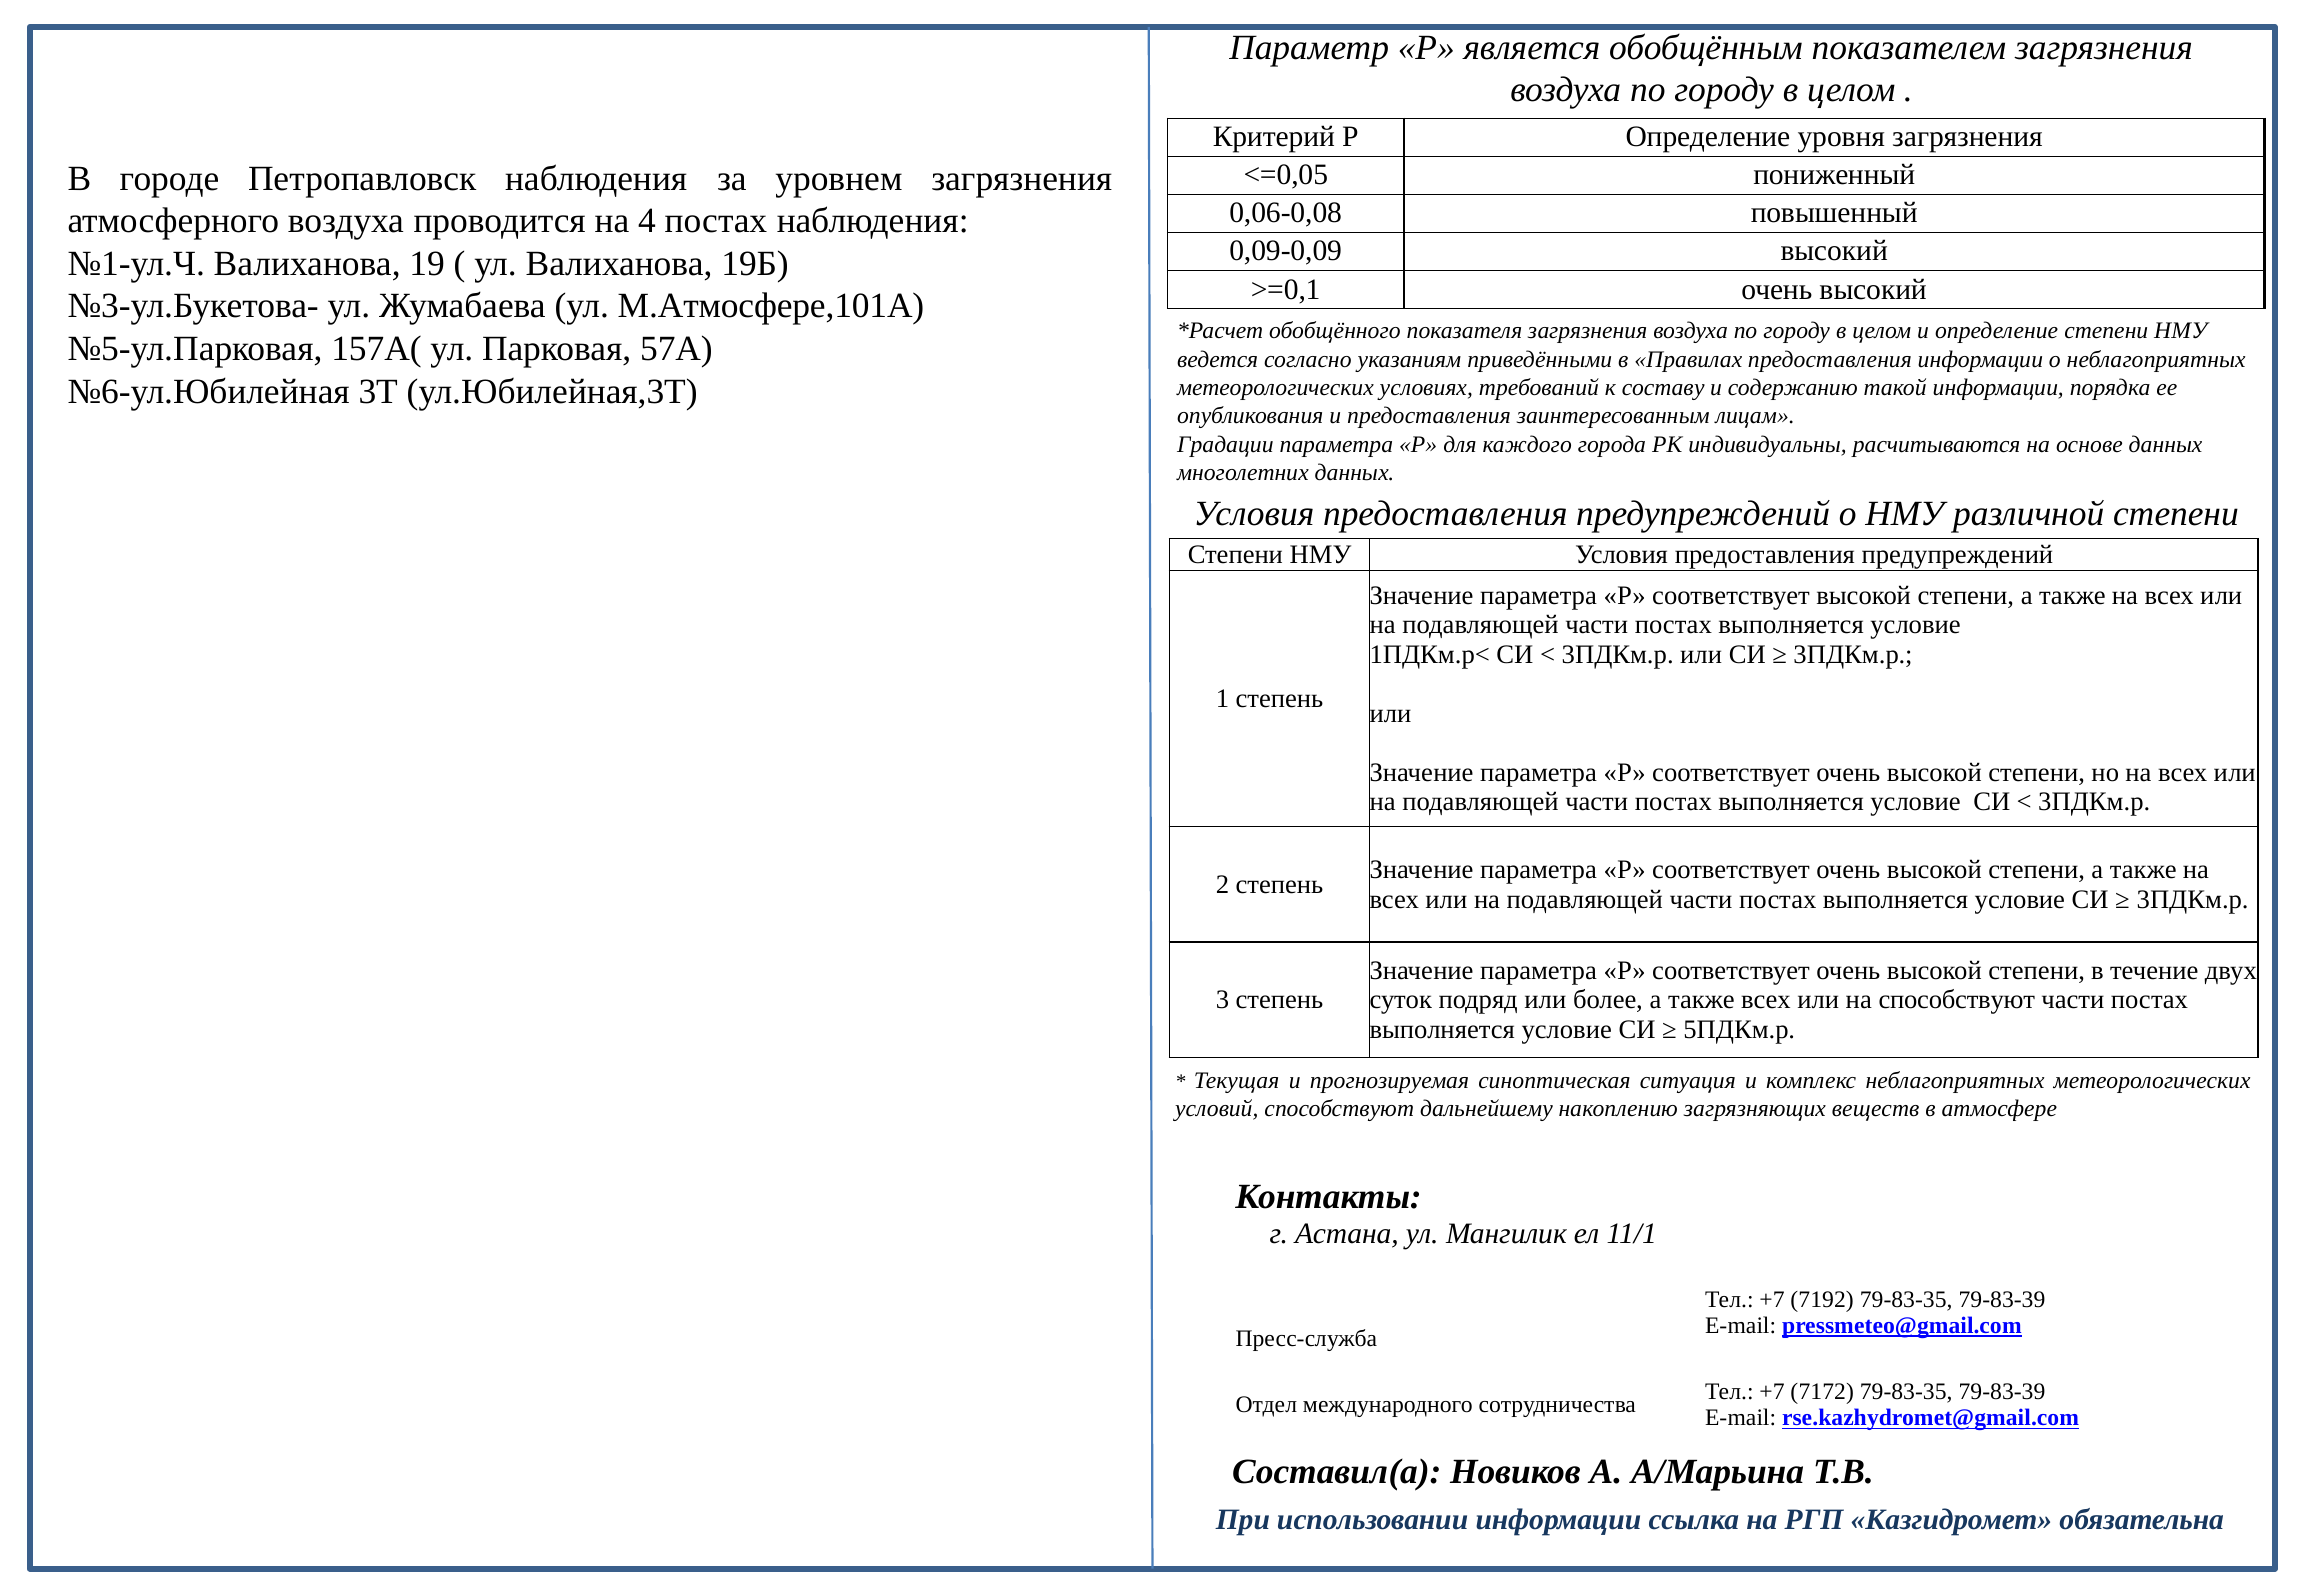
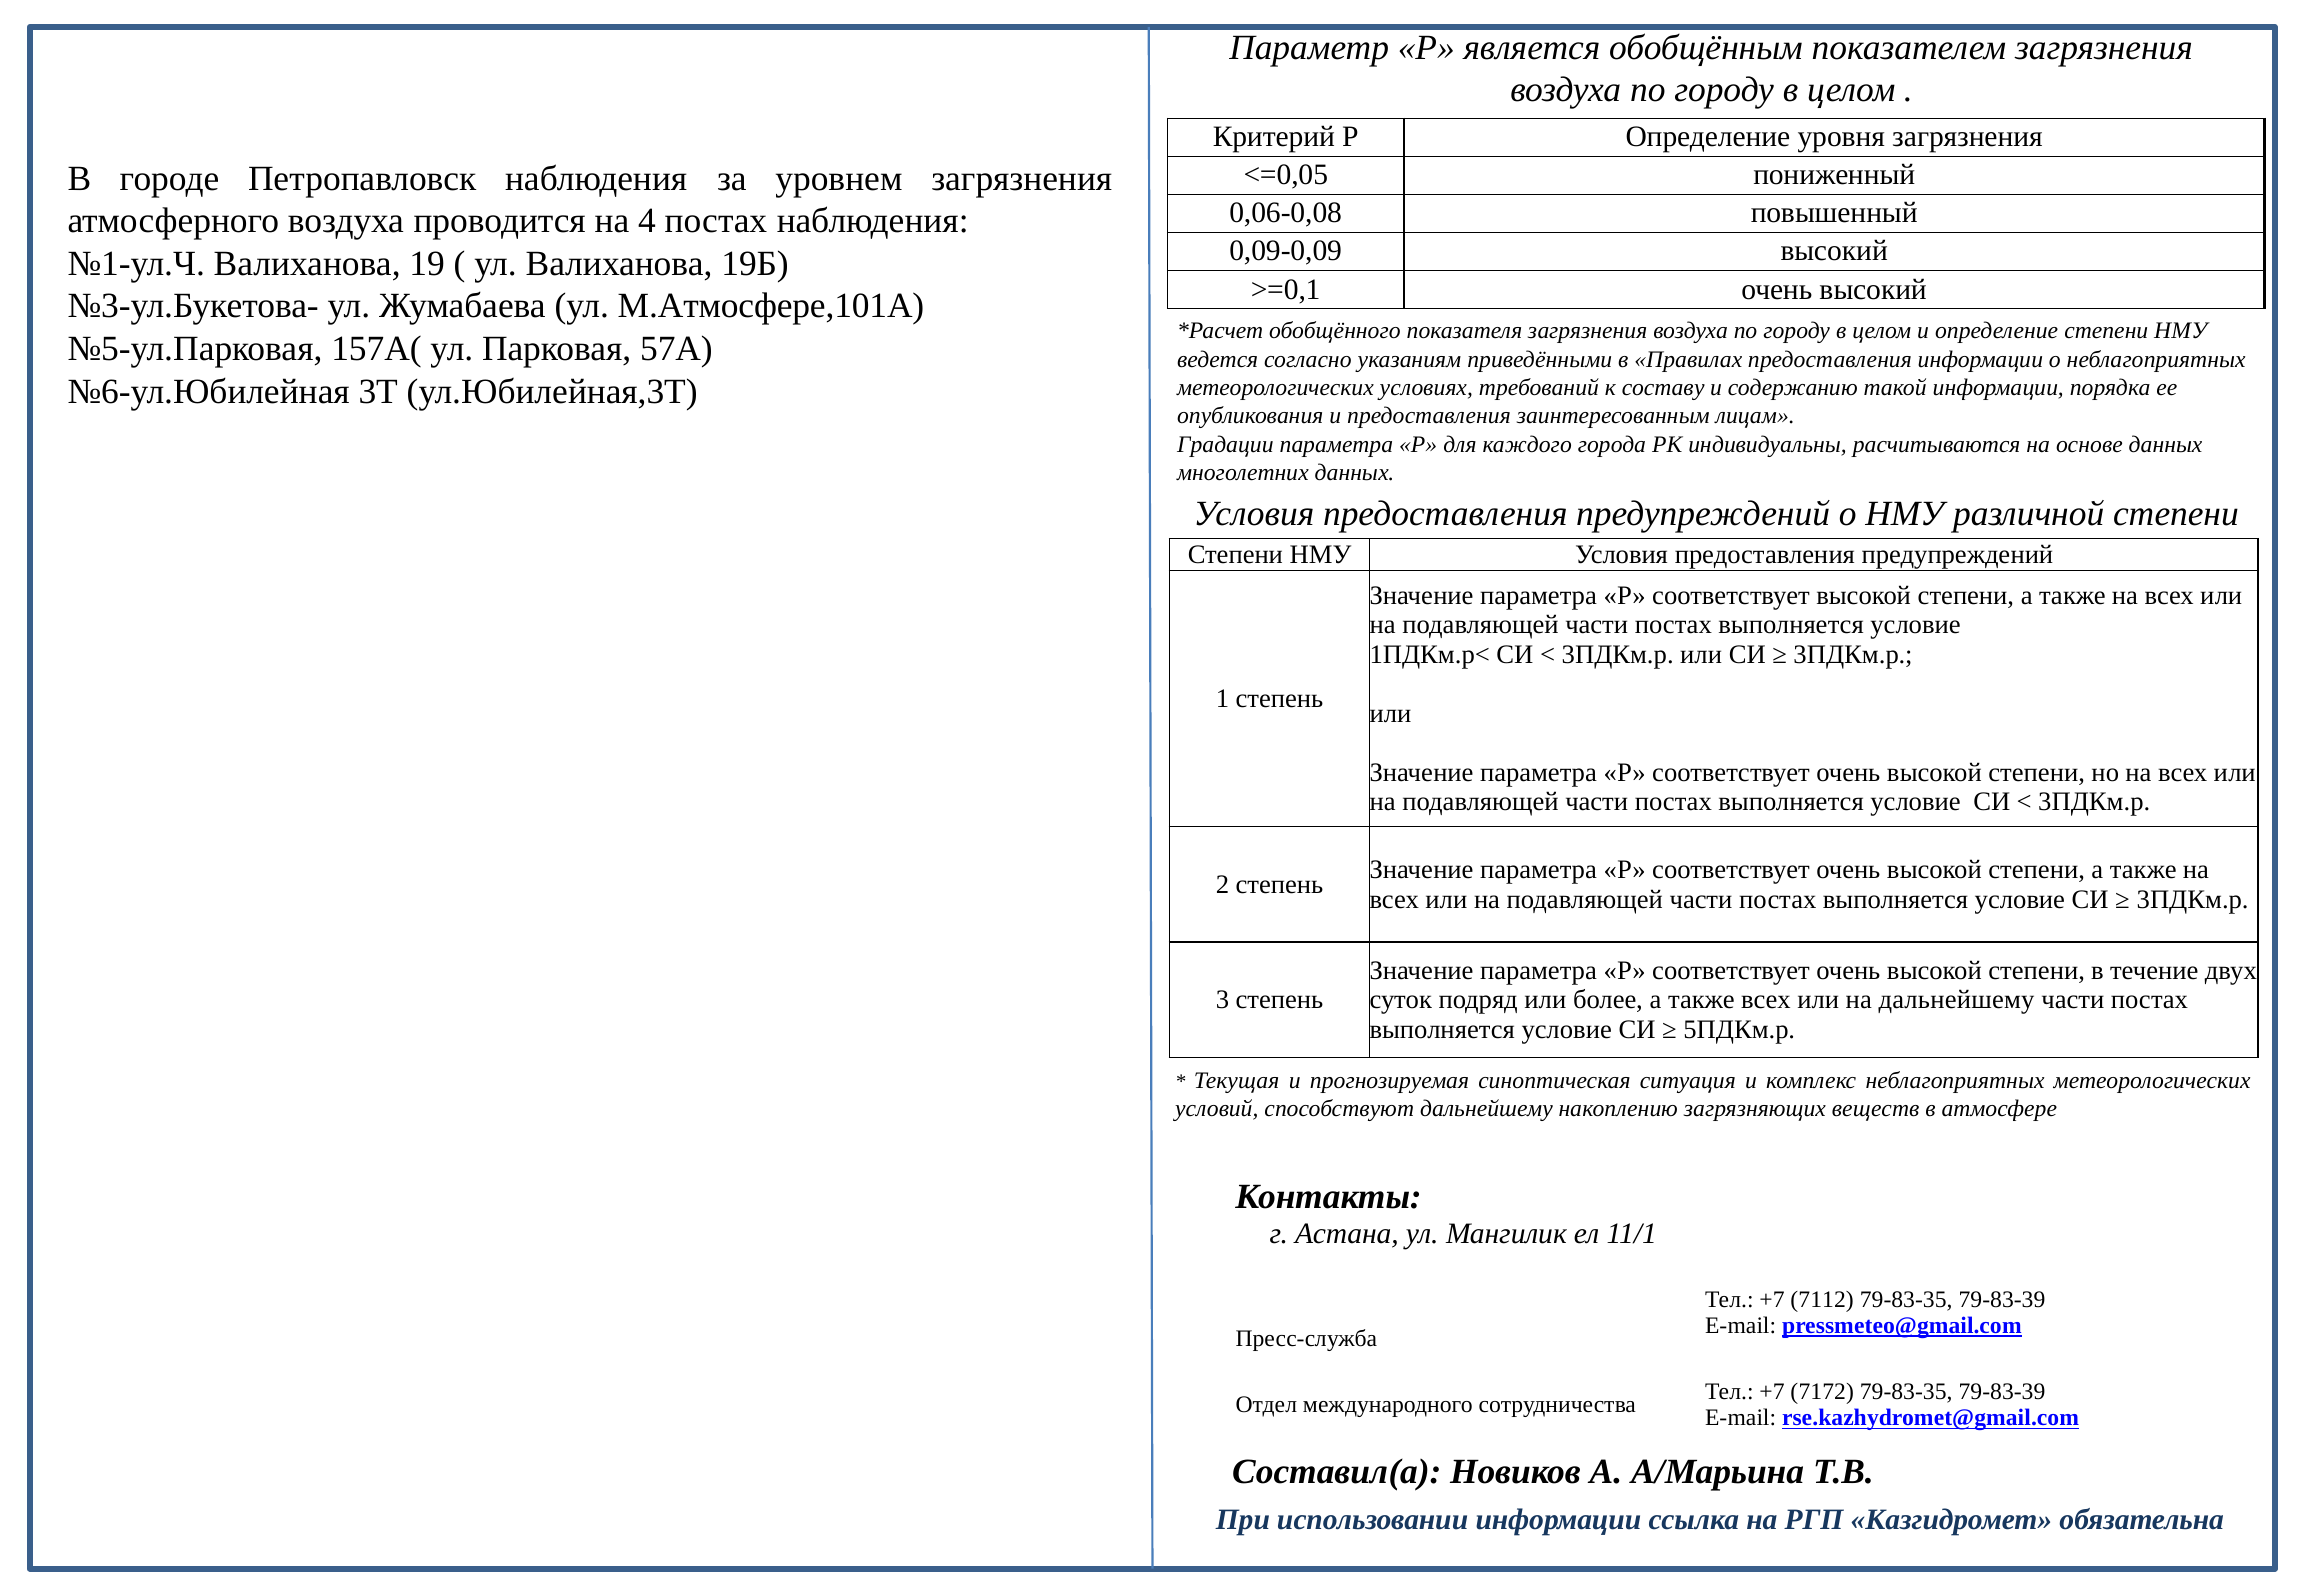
на способствуют: способствуют -> дальнейшему (1957, 1000)
7192: 7192 -> 7112 (1822, 1299)
